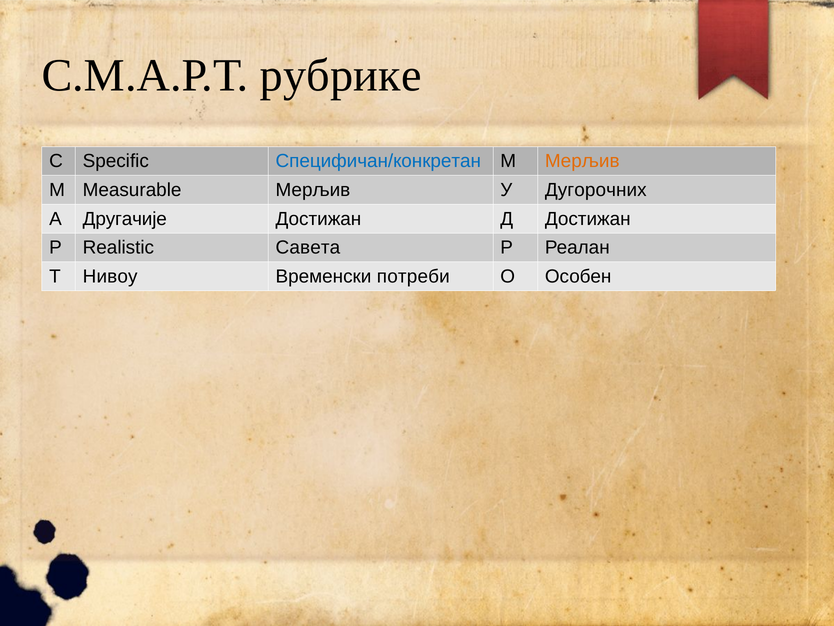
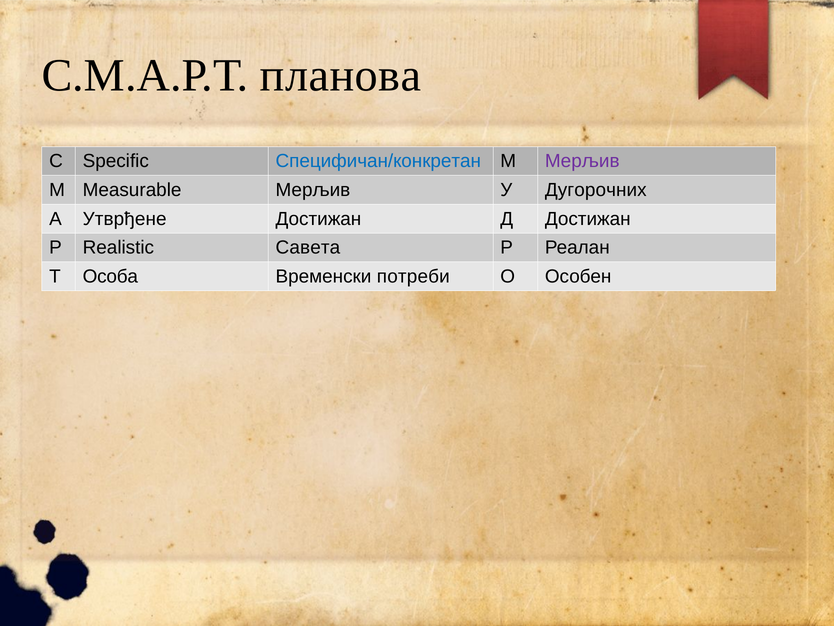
рубрике: рубрике -> планова (341, 75)
Мерљив colour: orange -> purple (582, 161)
Другачије: Другачије -> Утврђене (125, 219)
Нивоу: Нивоу -> Особа (110, 276)
